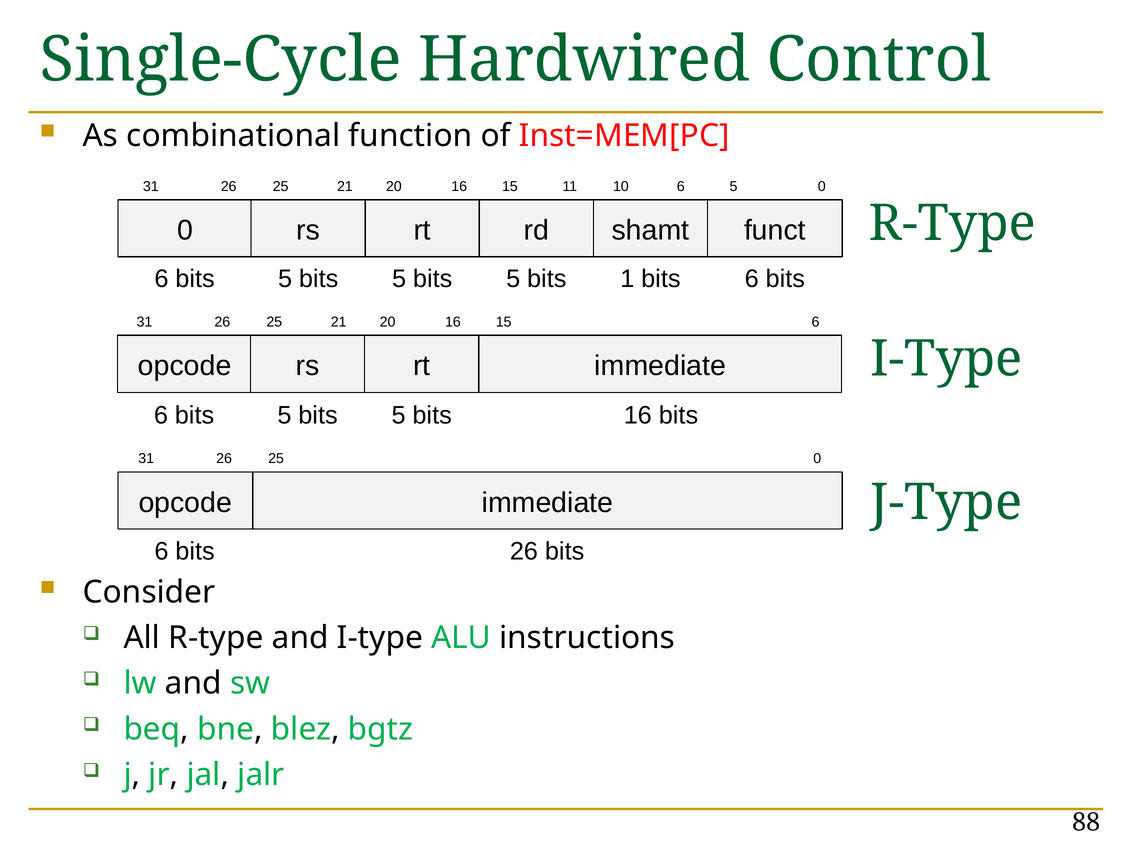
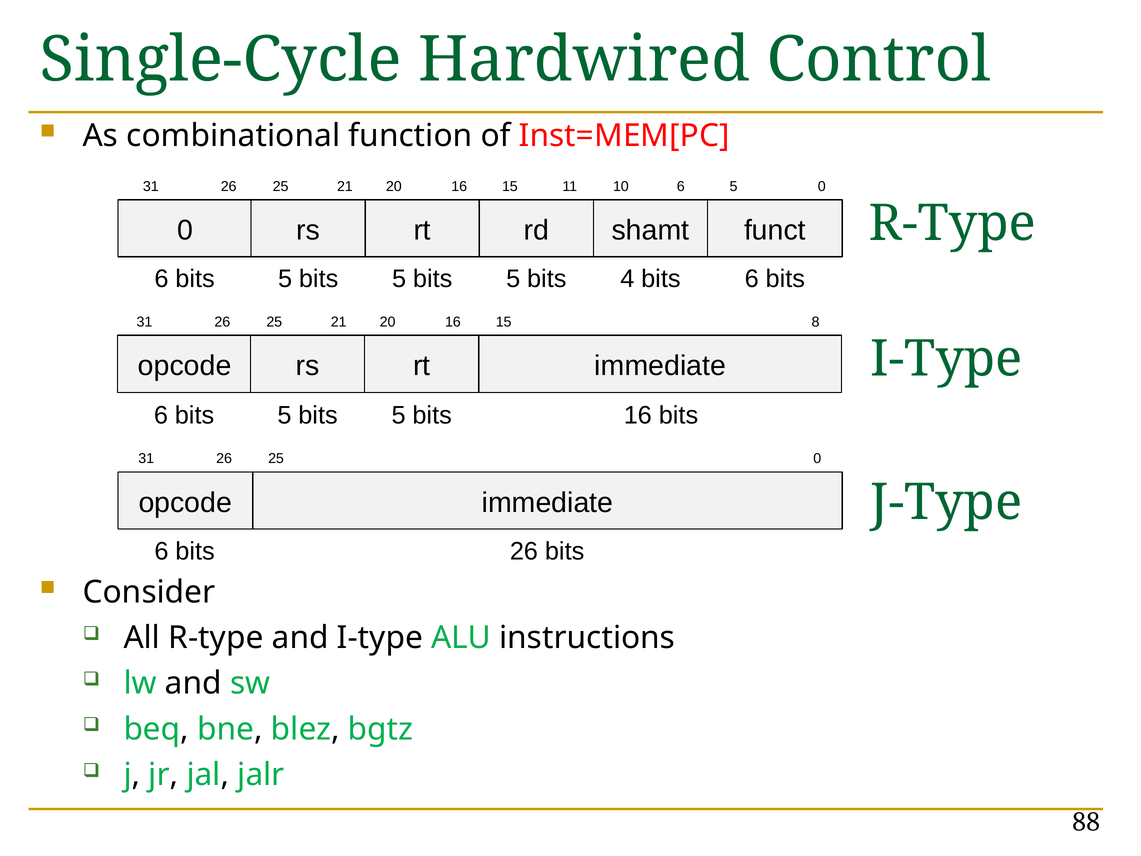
1: 1 -> 4 (627, 279)
15 6: 6 -> 8 (816, 322)
